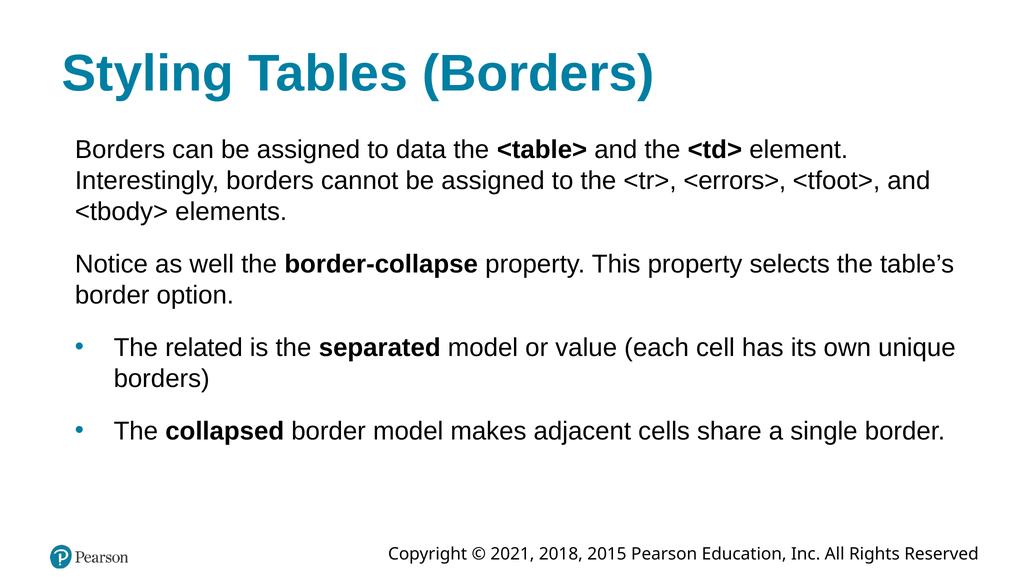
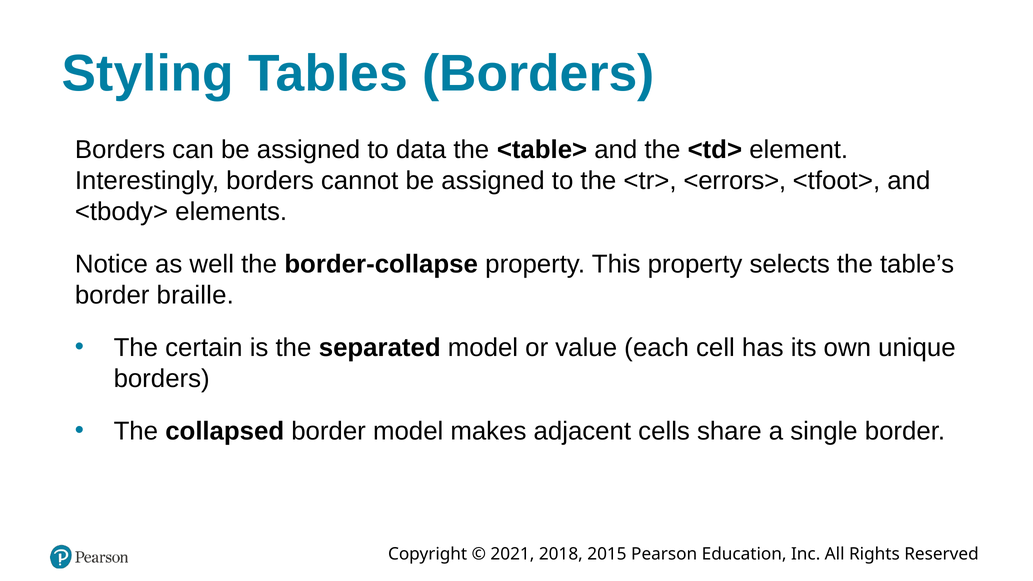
option: option -> braille (195, 295)
related: related -> certain (204, 348)
